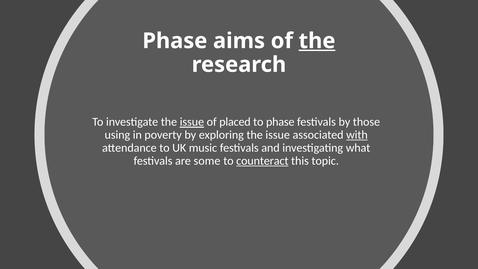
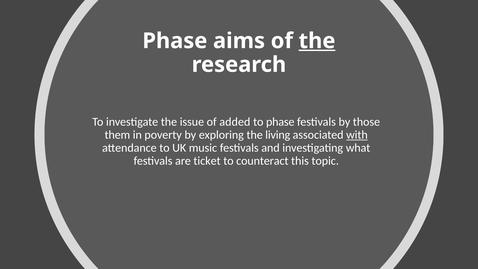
issue underline: present -> none (192, 122)
placed: placed -> added (235, 122)
using: using -> them (117, 135)
exploring the issue: issue -> living (278, 135)
some: some -> ticket (207, 161)
counteract underline: present -> none (262, 161)
